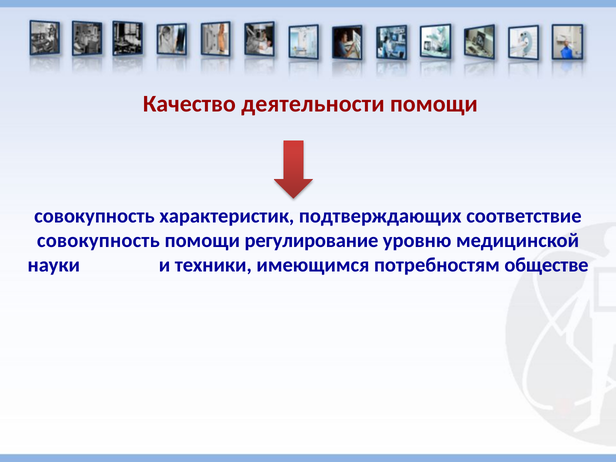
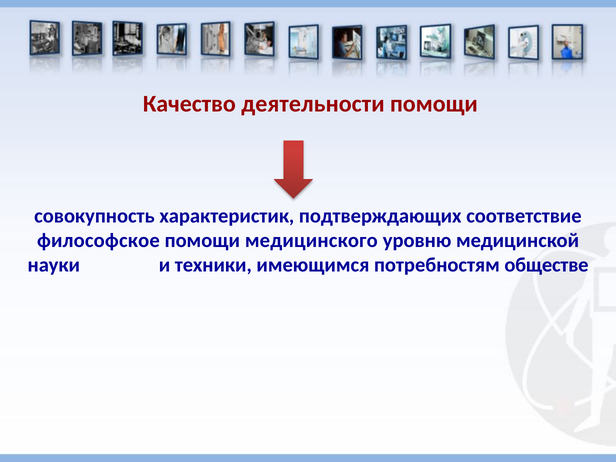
совокупность: совокупность -> философское (98, 241)
регулирование: регулирование -> медицинского (311, 241)
